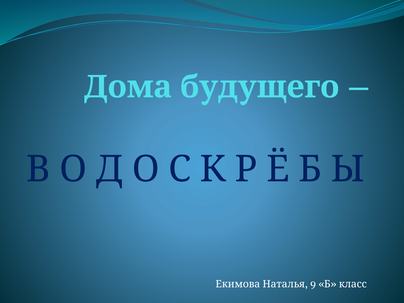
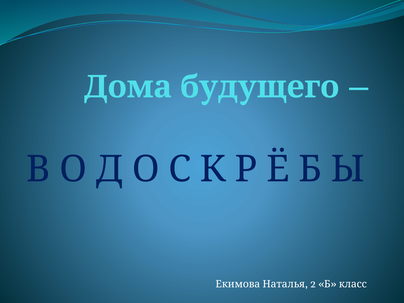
9: 9 -> 2 (313, 284)
